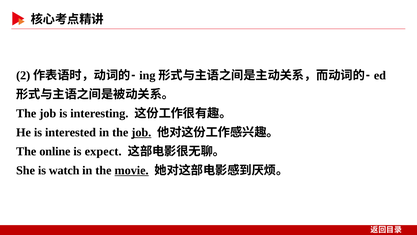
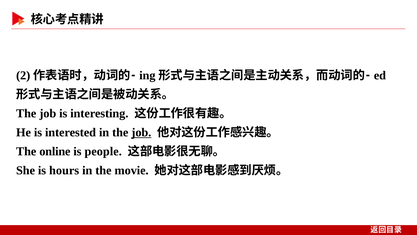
expect: expect -> people (103, 151)
watch: watch -> hours (64, 170)
movie underline: present -> none (132, 170)
